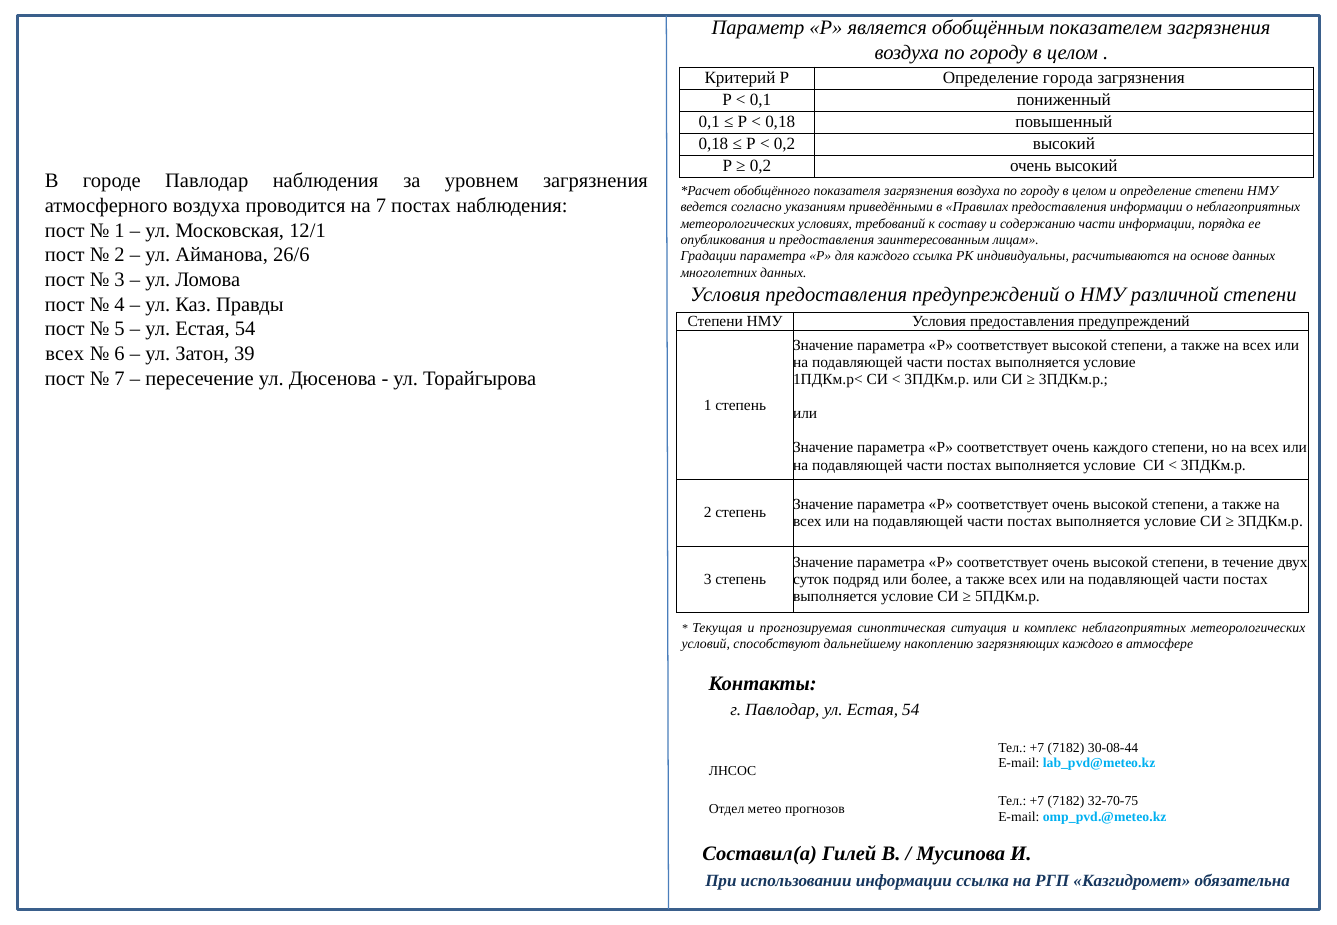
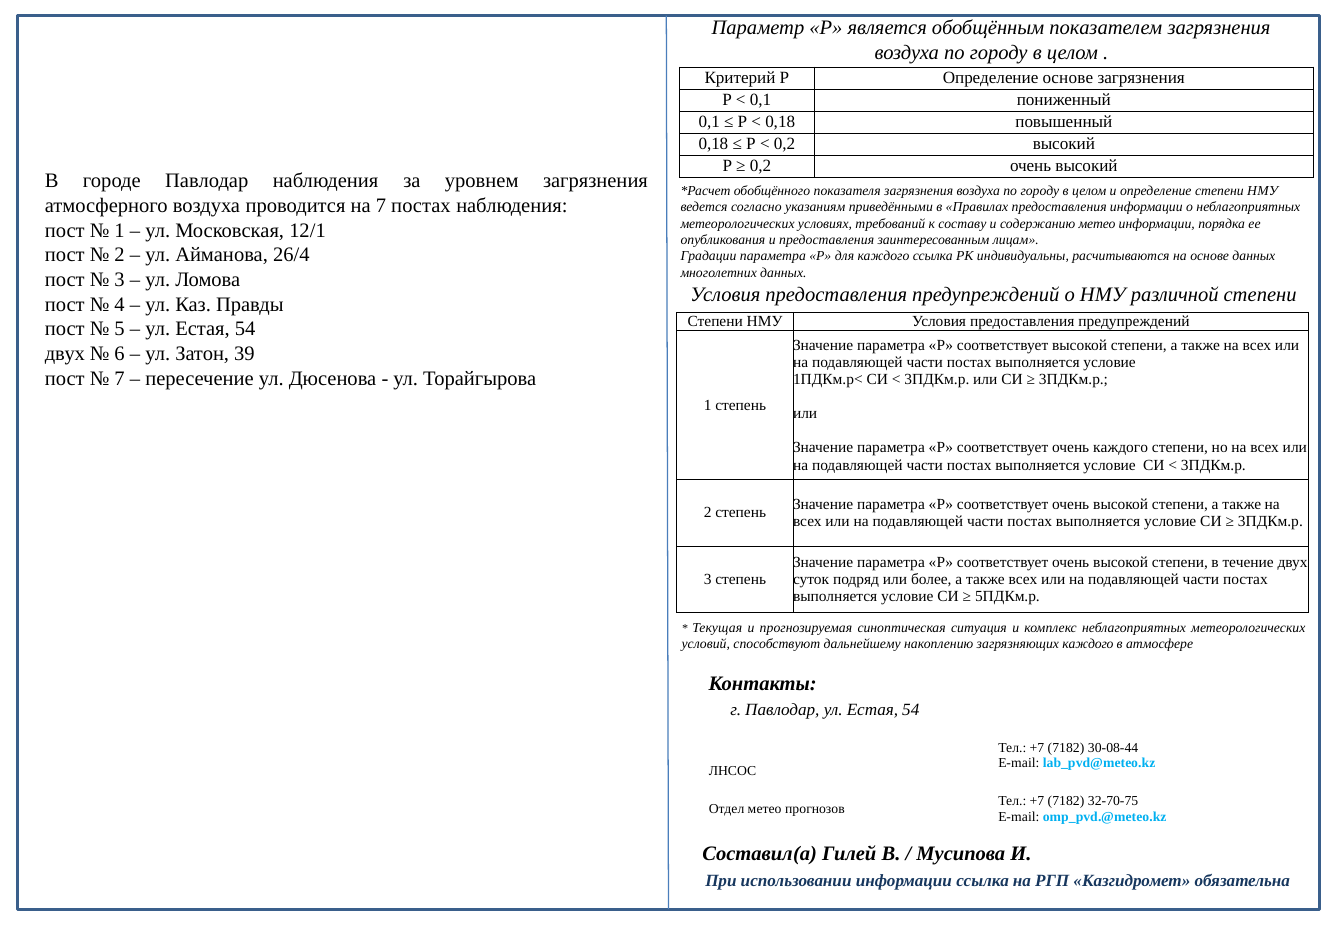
Определение города: города -> основе (1068, 78)
содержанию части: части -> метео (1097, 224)
26/6: 26/6 -> 26/4 (291, 255)
всех: всех -> двух (65, 354)
